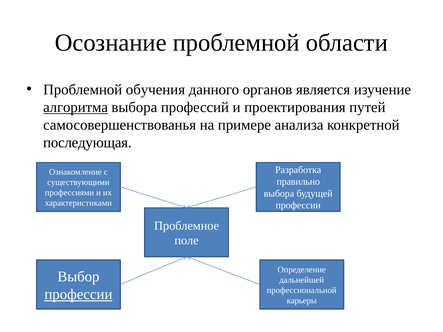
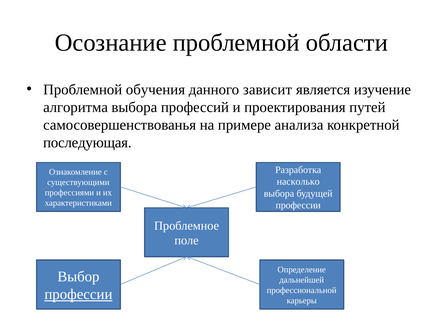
органов: органов -> зависит (267, 90)
алгоритма underline: present -> none (76, 107)
правильно: правильно -> насколько (298, 182)
